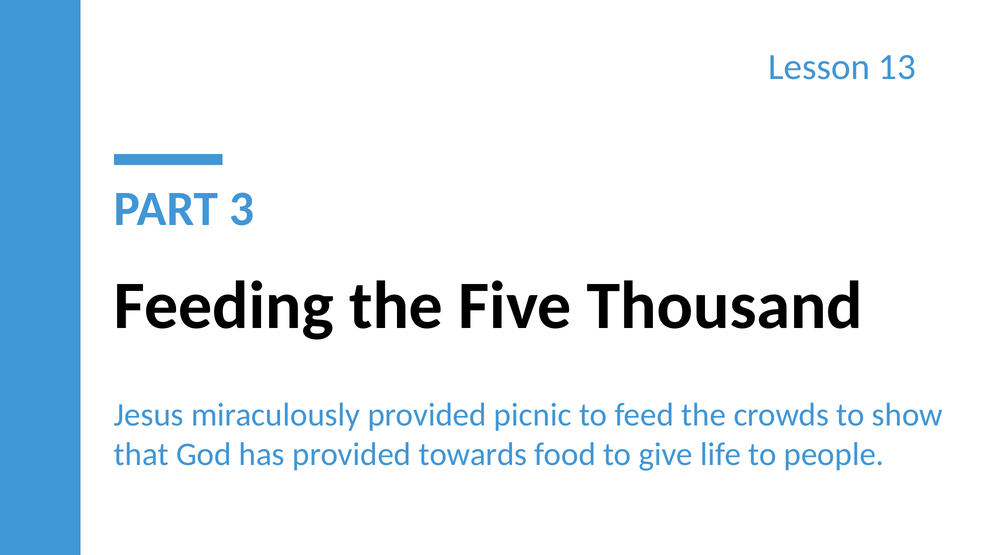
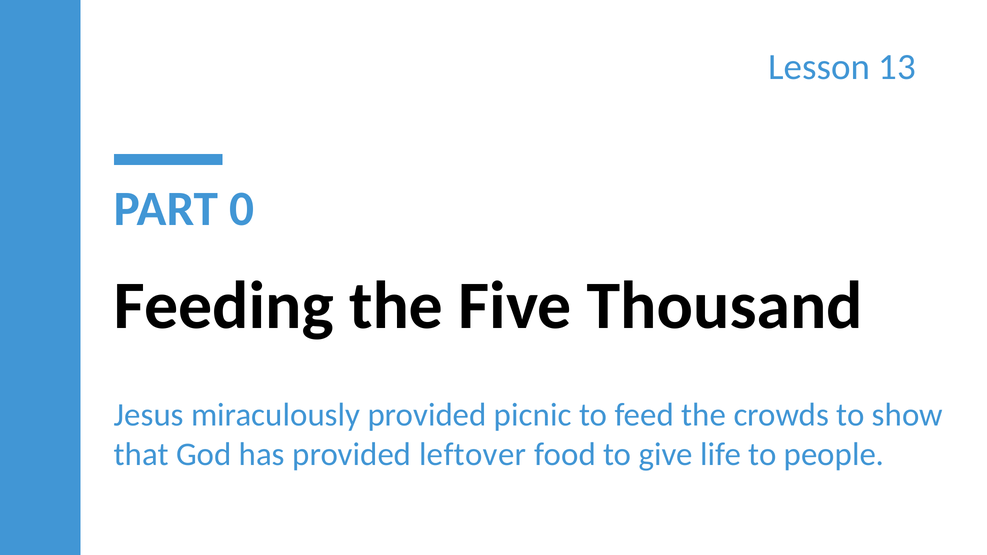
3: 3 -> 0 (242, 209)
towards: towards -> leftover (473, 455)
